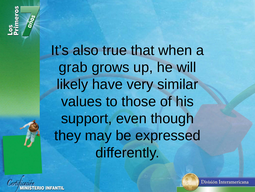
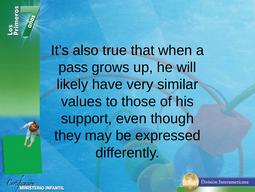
grab: grab -> pass (73, 67)
